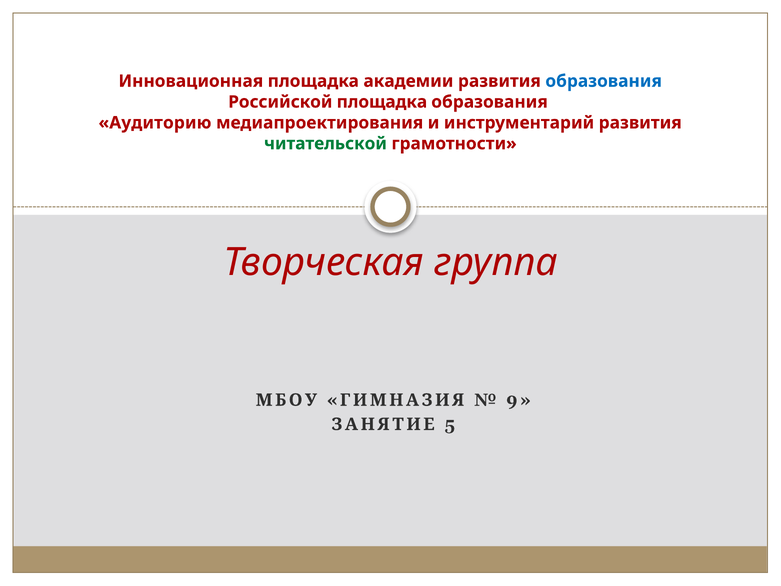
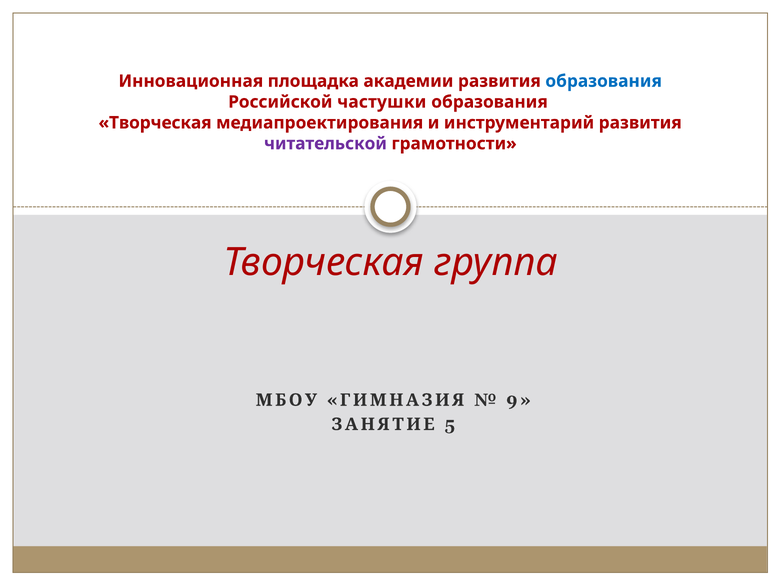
Российской площадка: площадка -> частушки (382, 102)
Аудиторию: Аудиторию -> Творческая (155, 123)
читательской colour: green -> purple (325, 144)
